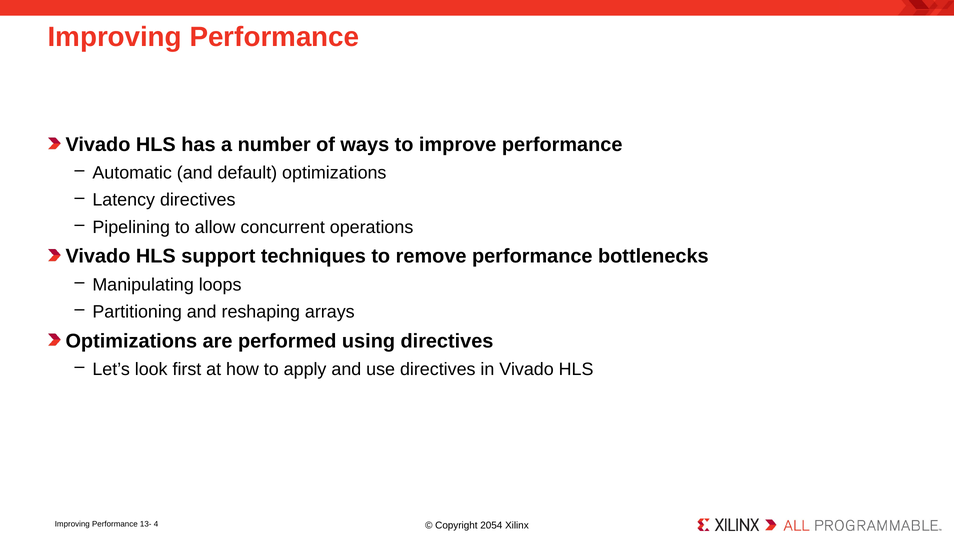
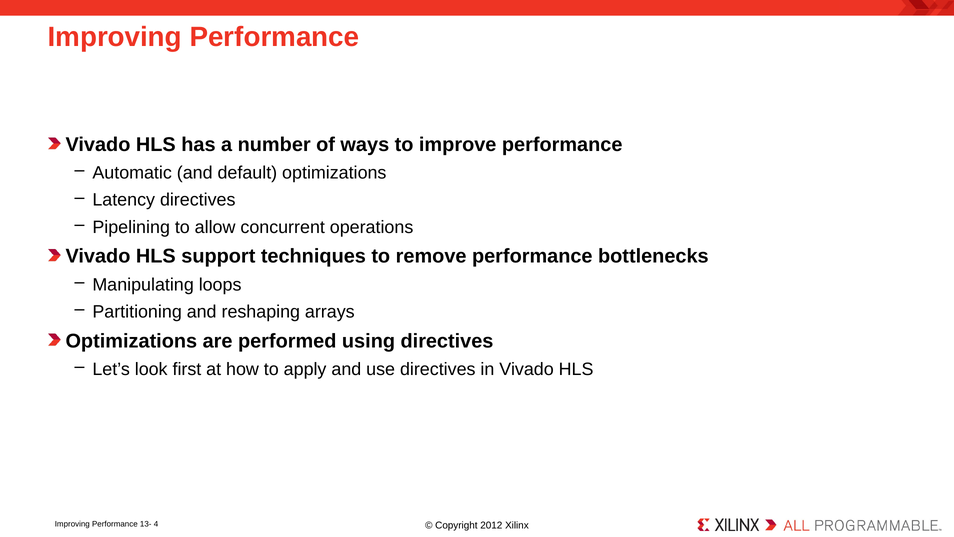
2054: 2054 -> 2012 (491, 525)
